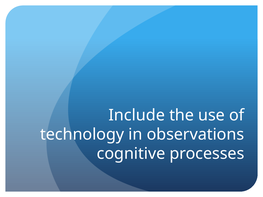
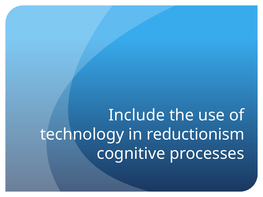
observations: observations -> reductionism (195, 135)
